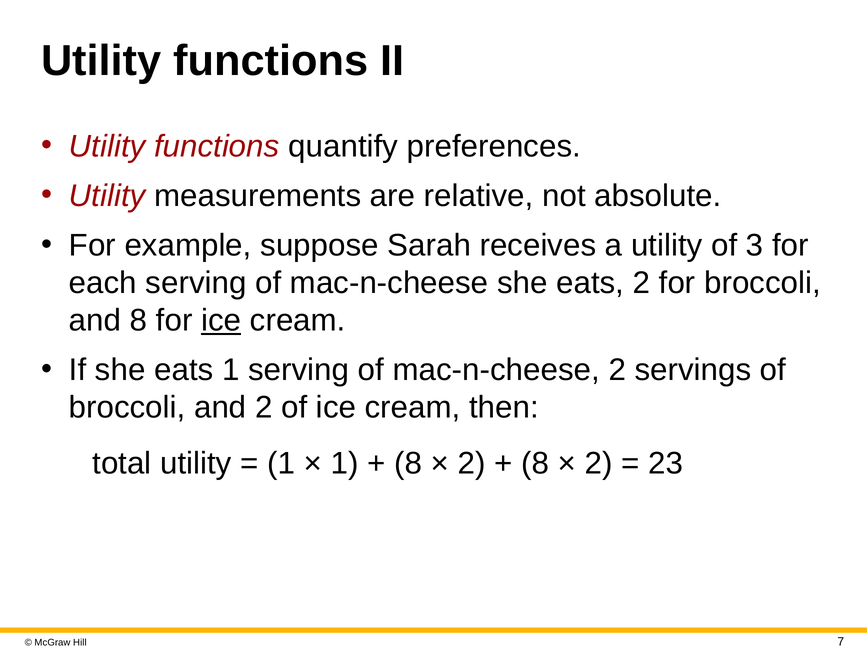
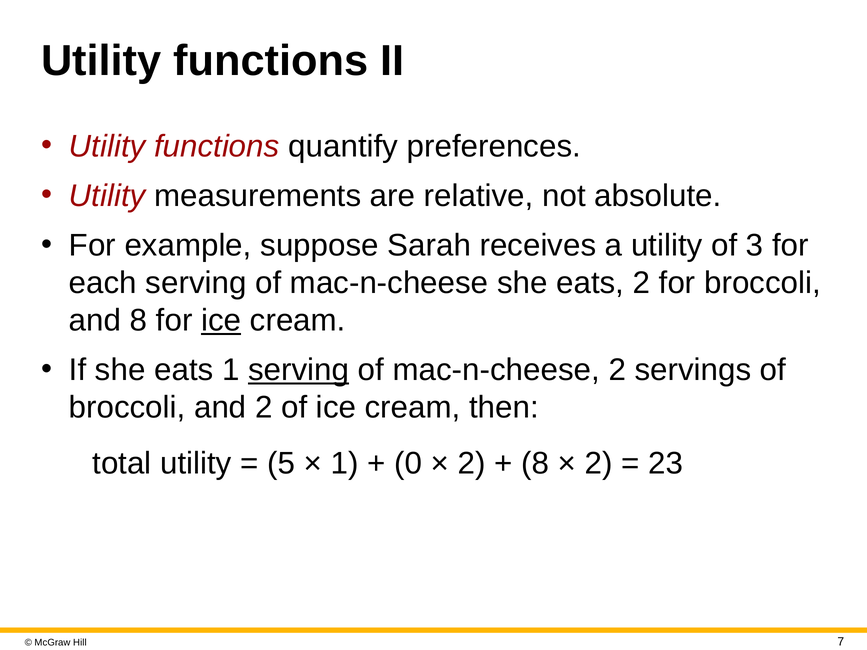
serving underline: none -> present (299, 370)
1: 1 -> 5 (281, 463)
8: 8 -> 0 (408, 463)
